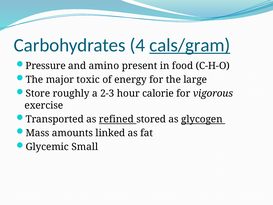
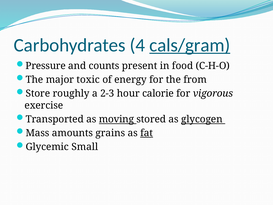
amino: amino -> counts (104, 66)
large: large -> from (195, 80)
refined: refined -> moving (116, 119)
linked: linked -> grains (110, 133)
fat underline: none -> present (147, 133)
